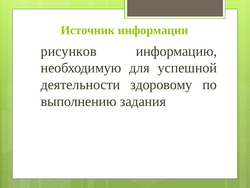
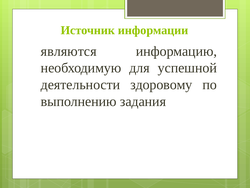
рисунков: рисунков -> являются (69, 51)
